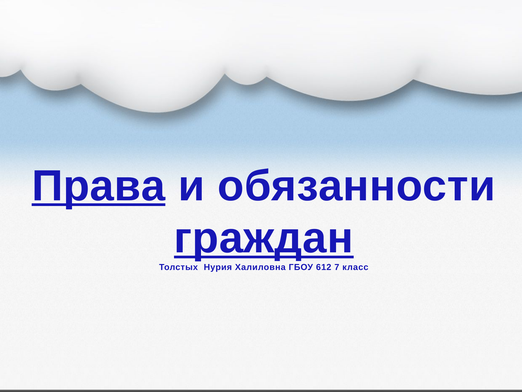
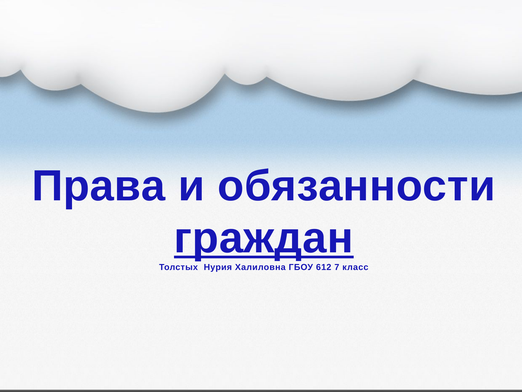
Права underline: present -> none (98, 186)
